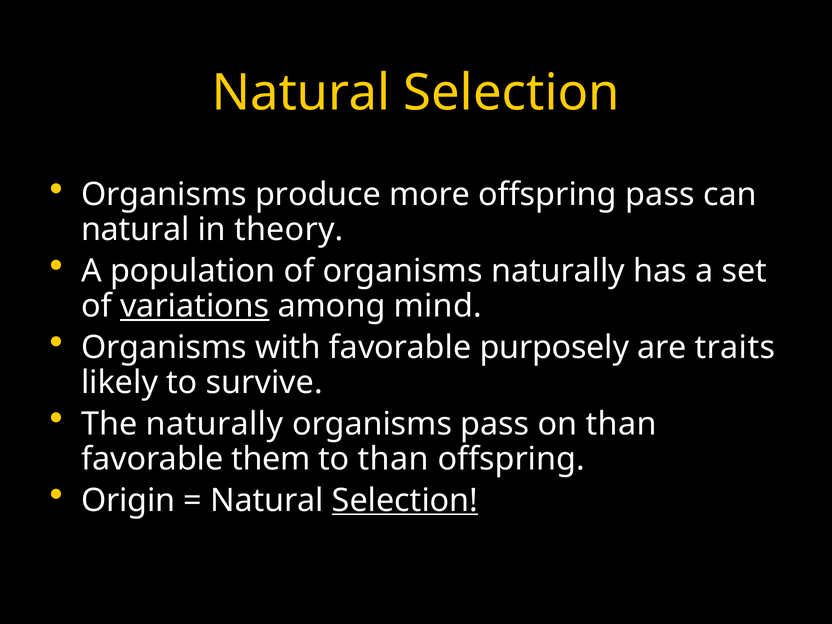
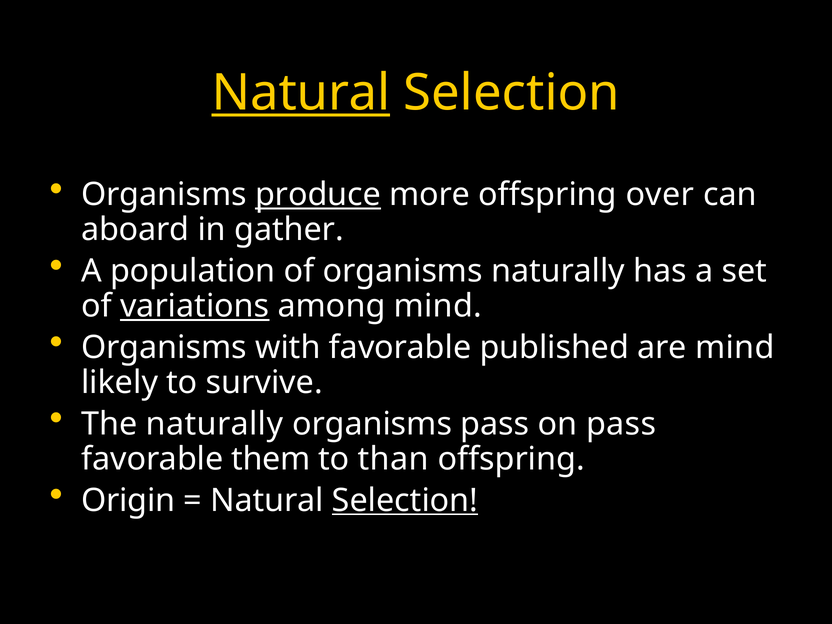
Natural underline: none -> present (301, 93)
produce underline: none -> present (318, 195)
offspring pass: pass -> over (660, 195)
natural: natural -> aboard (135, 230)
theory: theory -> gather (289, 230)
purposely: purposely -> published (554, 348)
are traits: traits -> mind (735, 348)
on than: than -> pass (621, 424)
